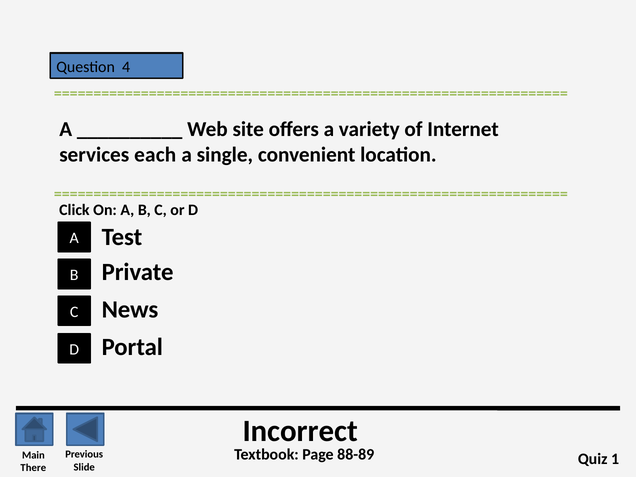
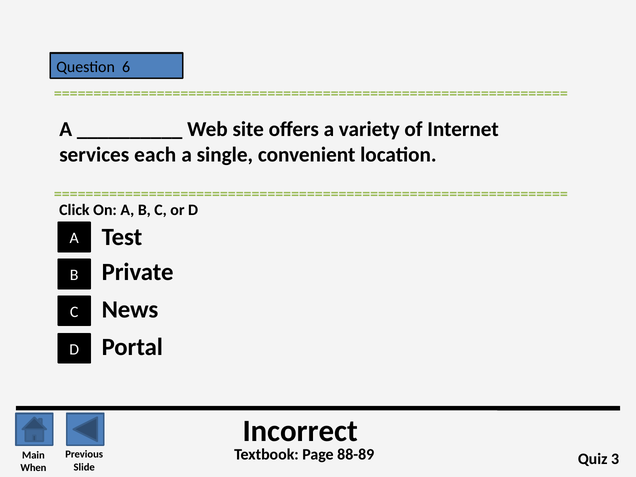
4: 4 -> 6 (126, 67)
1: 1 -> 3 (615, 459)
There: There -> When (33, 468)
